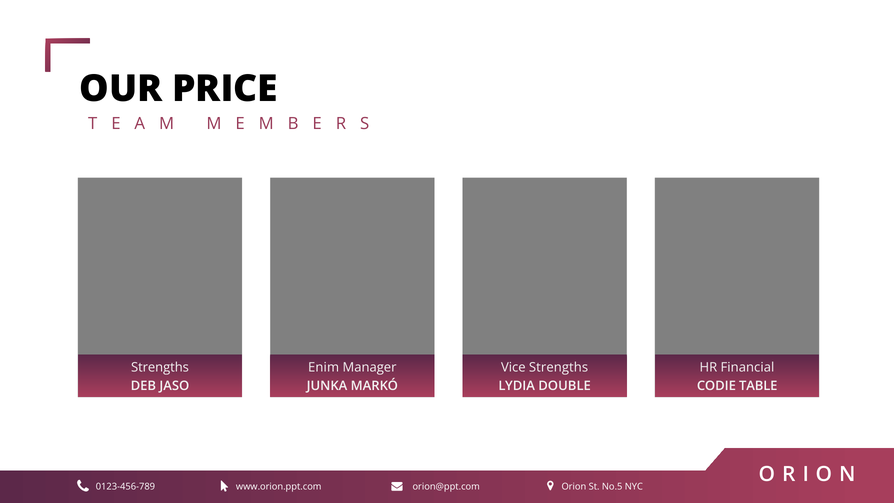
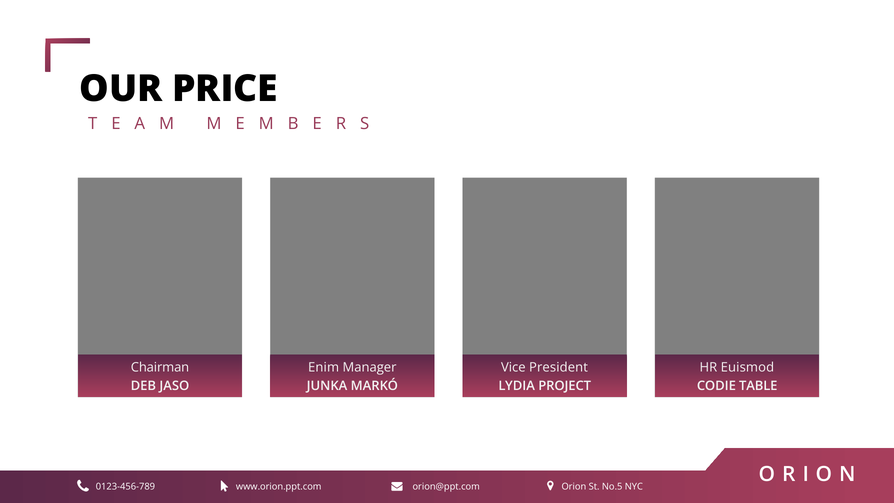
Strengths: Strengths -> Chairman (160, 367)
Vice Strengths: Strengths -> President (559, 367)
Financial: Financial -> Euismod (747, 367)
DOUBLE: DOUBLE -> PROJECT (565, 386)
